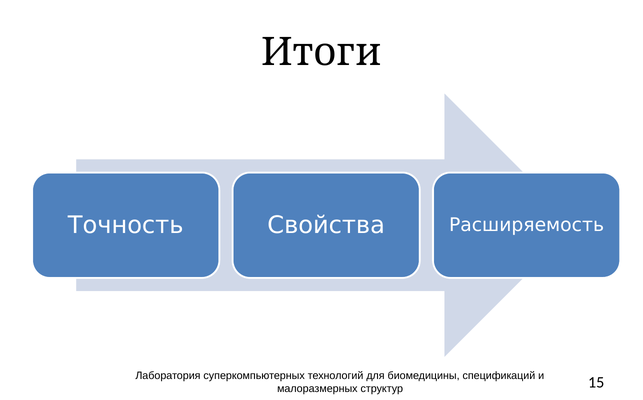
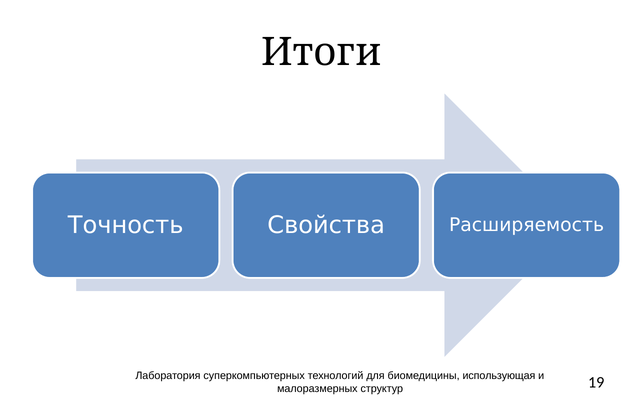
спецификаций: спецификаций -> использующая (499, 376)
15: 15 -> 19 (596, 382)
